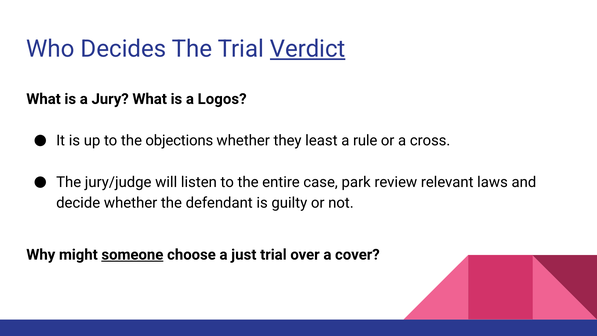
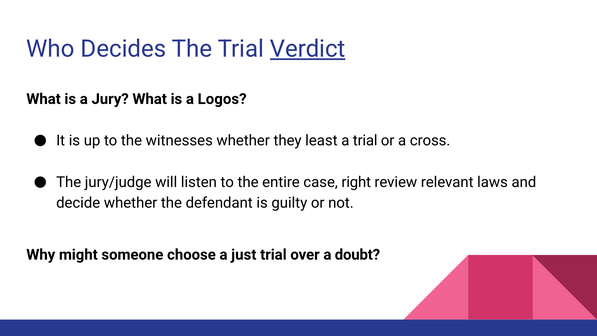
objections: objections -> witnesses (179, 141)
a rule: rule -> trial (365, 141)
park: park -> right (356, 182)
someone underline: present -> none (132, 255)
cover: cover -> doubt (357, 255)
